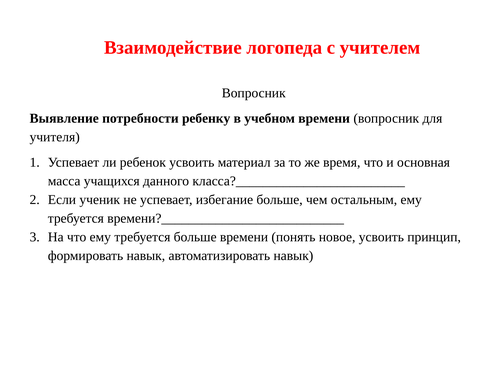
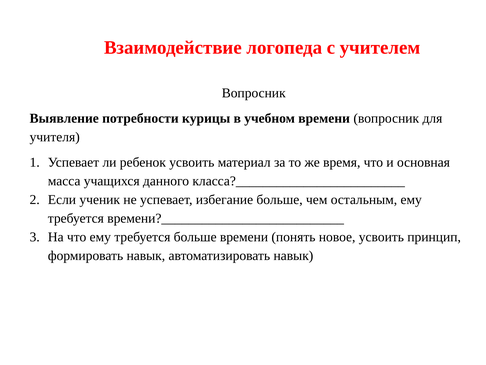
ребенку: ребенку -> курицы (206, 118)
